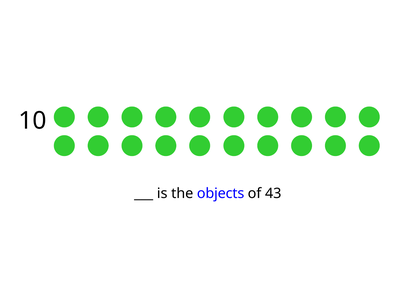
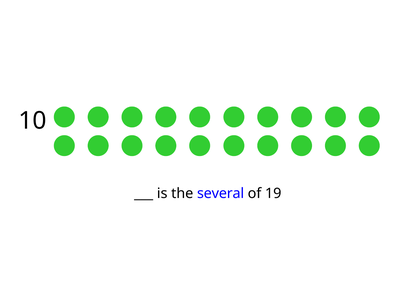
objects: objects -> several (221, 194)
43: 43 -> 19 (273, 194)
